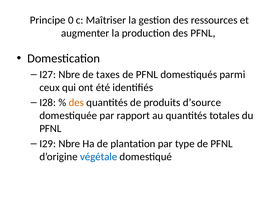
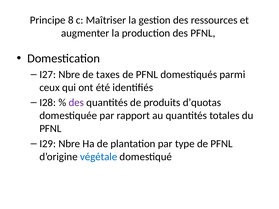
0: 0 -> 8 (71, 20)
des colour: orange -> purple (76, 103)
d’source: d’source -> d’quotas (202, 103)
